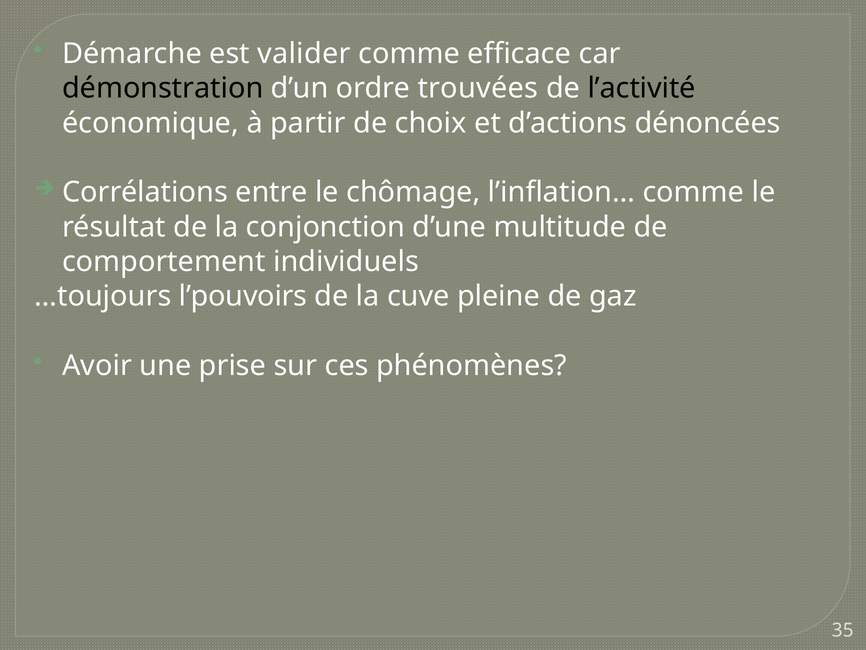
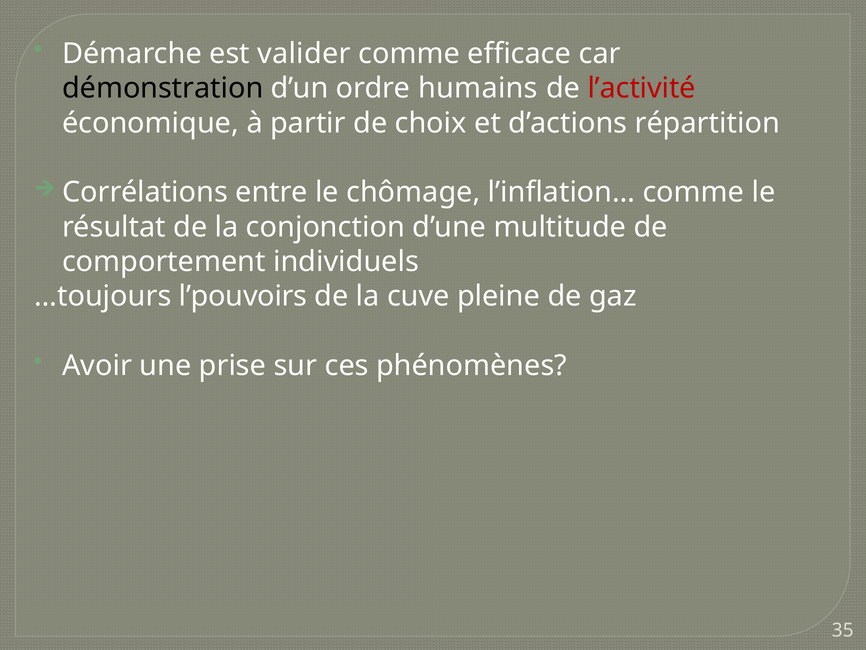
trouvées: trouvées -> humains (478, 88)
l’activité colour: black -> red (642, 88)
dénoncées: dénoncées -> répartition (707, 123)
